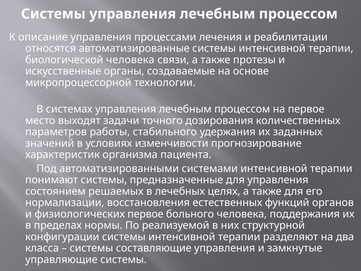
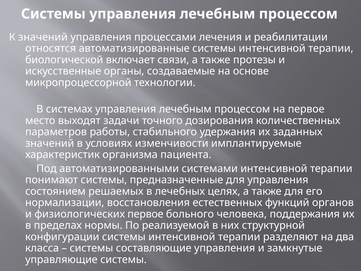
К описание: описание -> значений (43, 37)
биологической человека: человека -> включает (130, 60)
прогнозирование: прогнозирование -> имплантируемые (256, 143)
